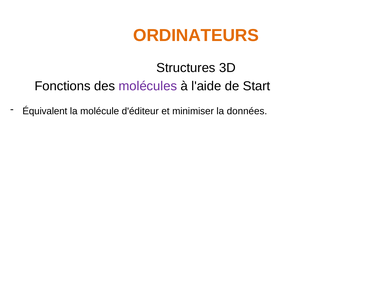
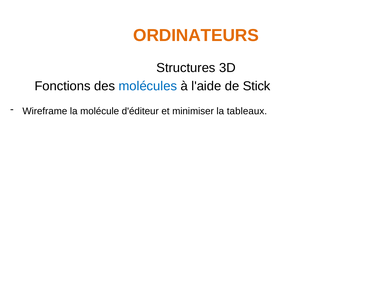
molécules colour: purple -> blue (148, 86)
Start: Start -> Stick (257, 86)
Équivalent: Équivalent -> Wireframe (45, 111)
données: données -> tableaux (247, 111)
